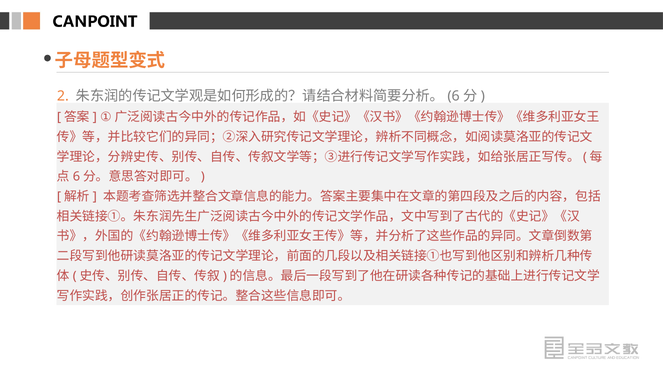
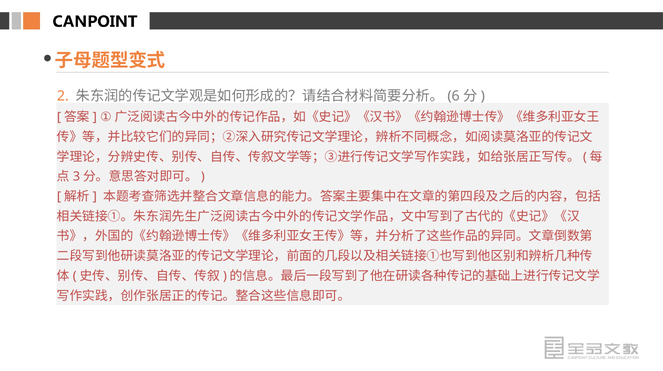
6: 6 -> 3 (76, 177)
